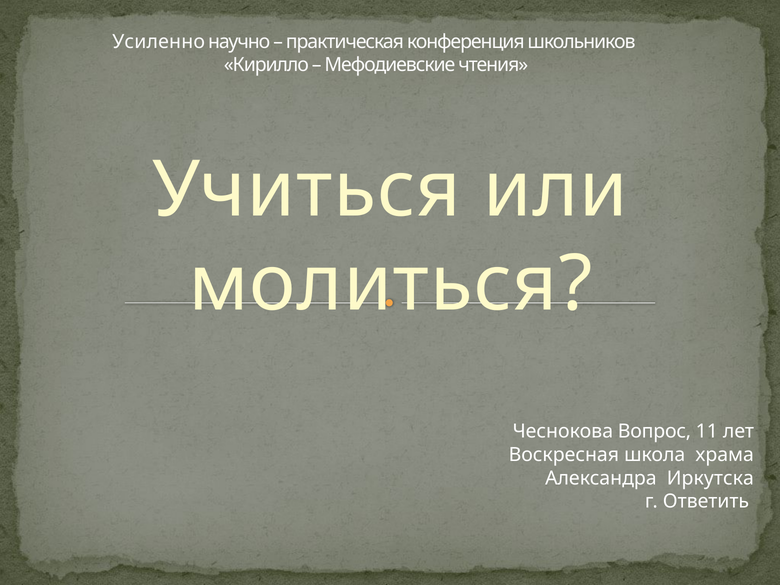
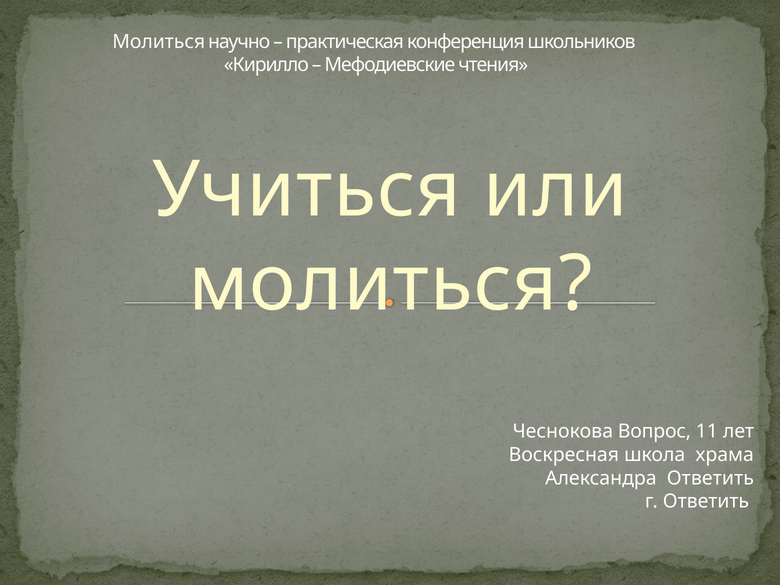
Усиленно: Усиленно -> Молиться (159, 42)
Александра Иркутска: Иркутска -> Ответить (710, 478)
